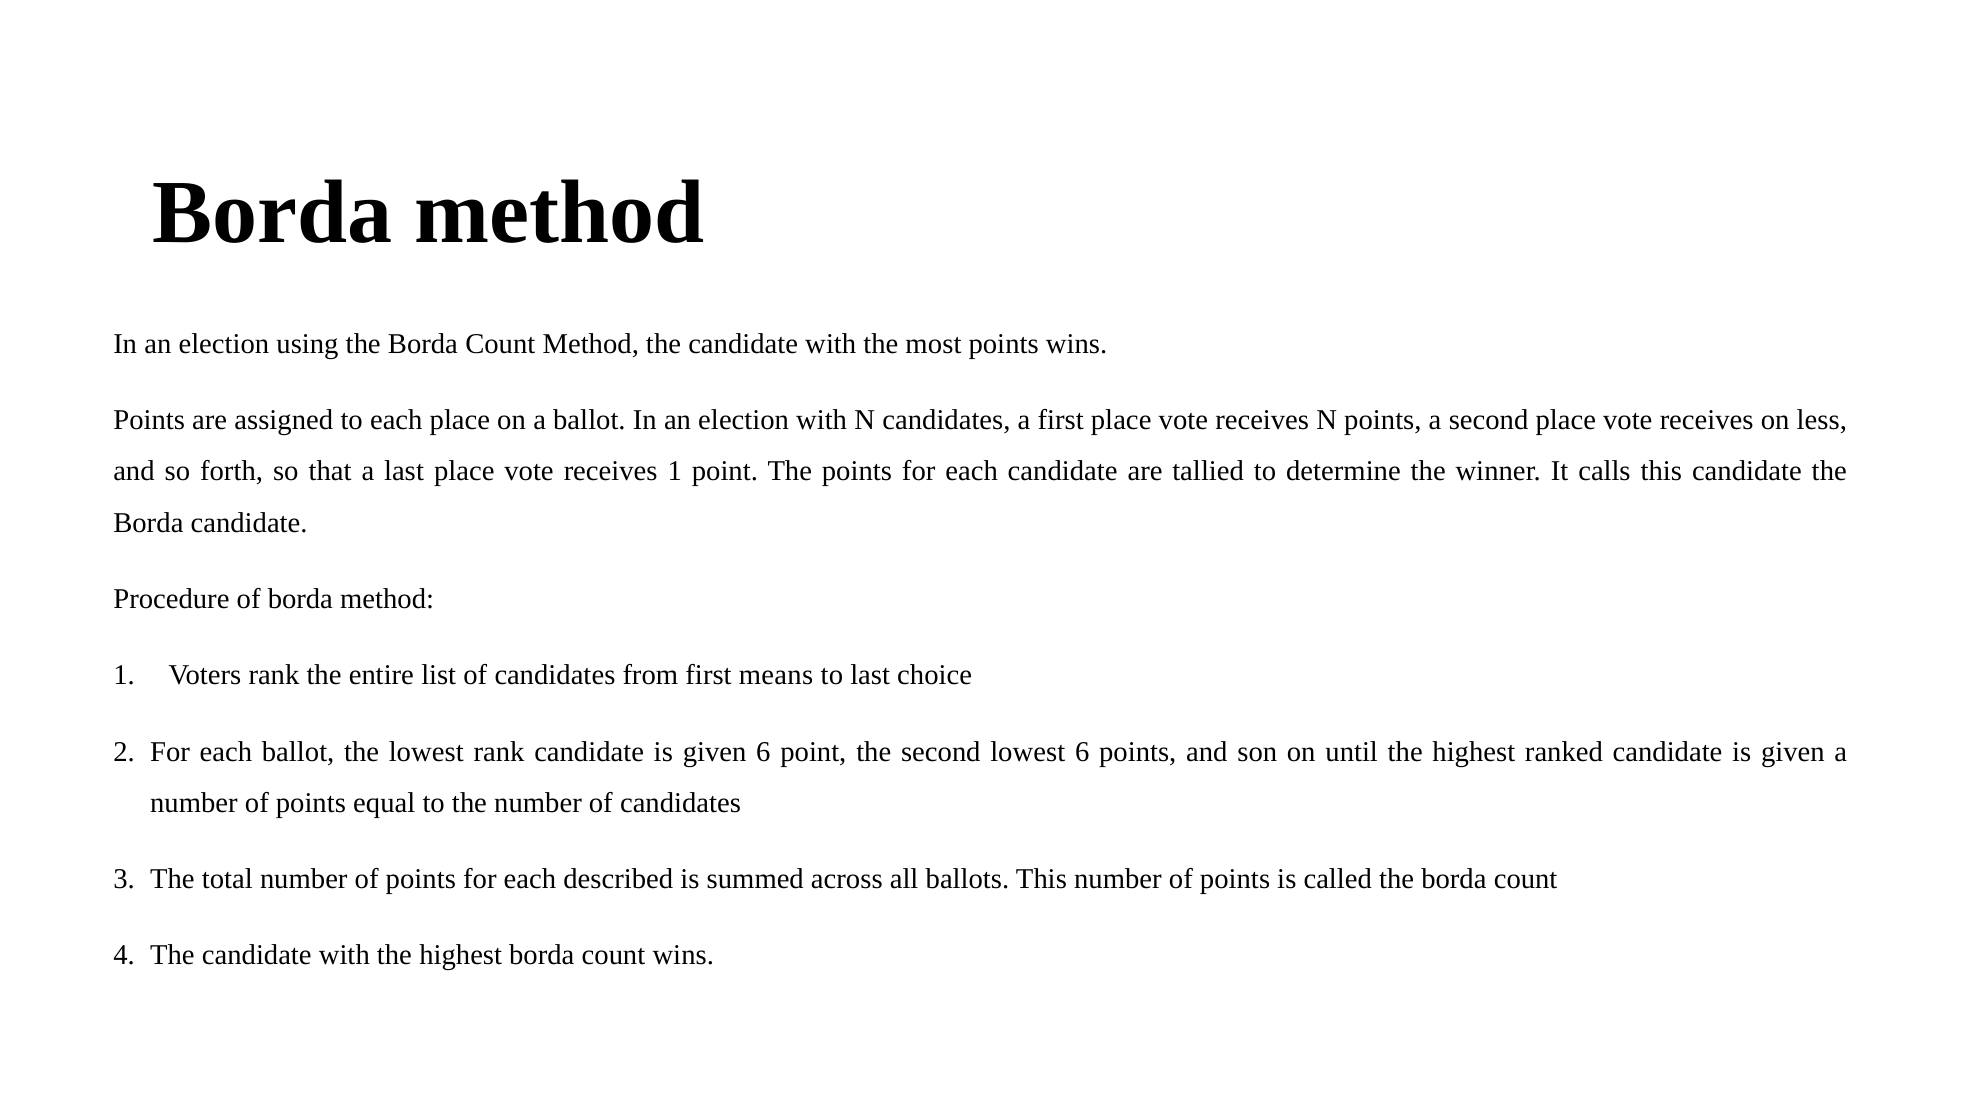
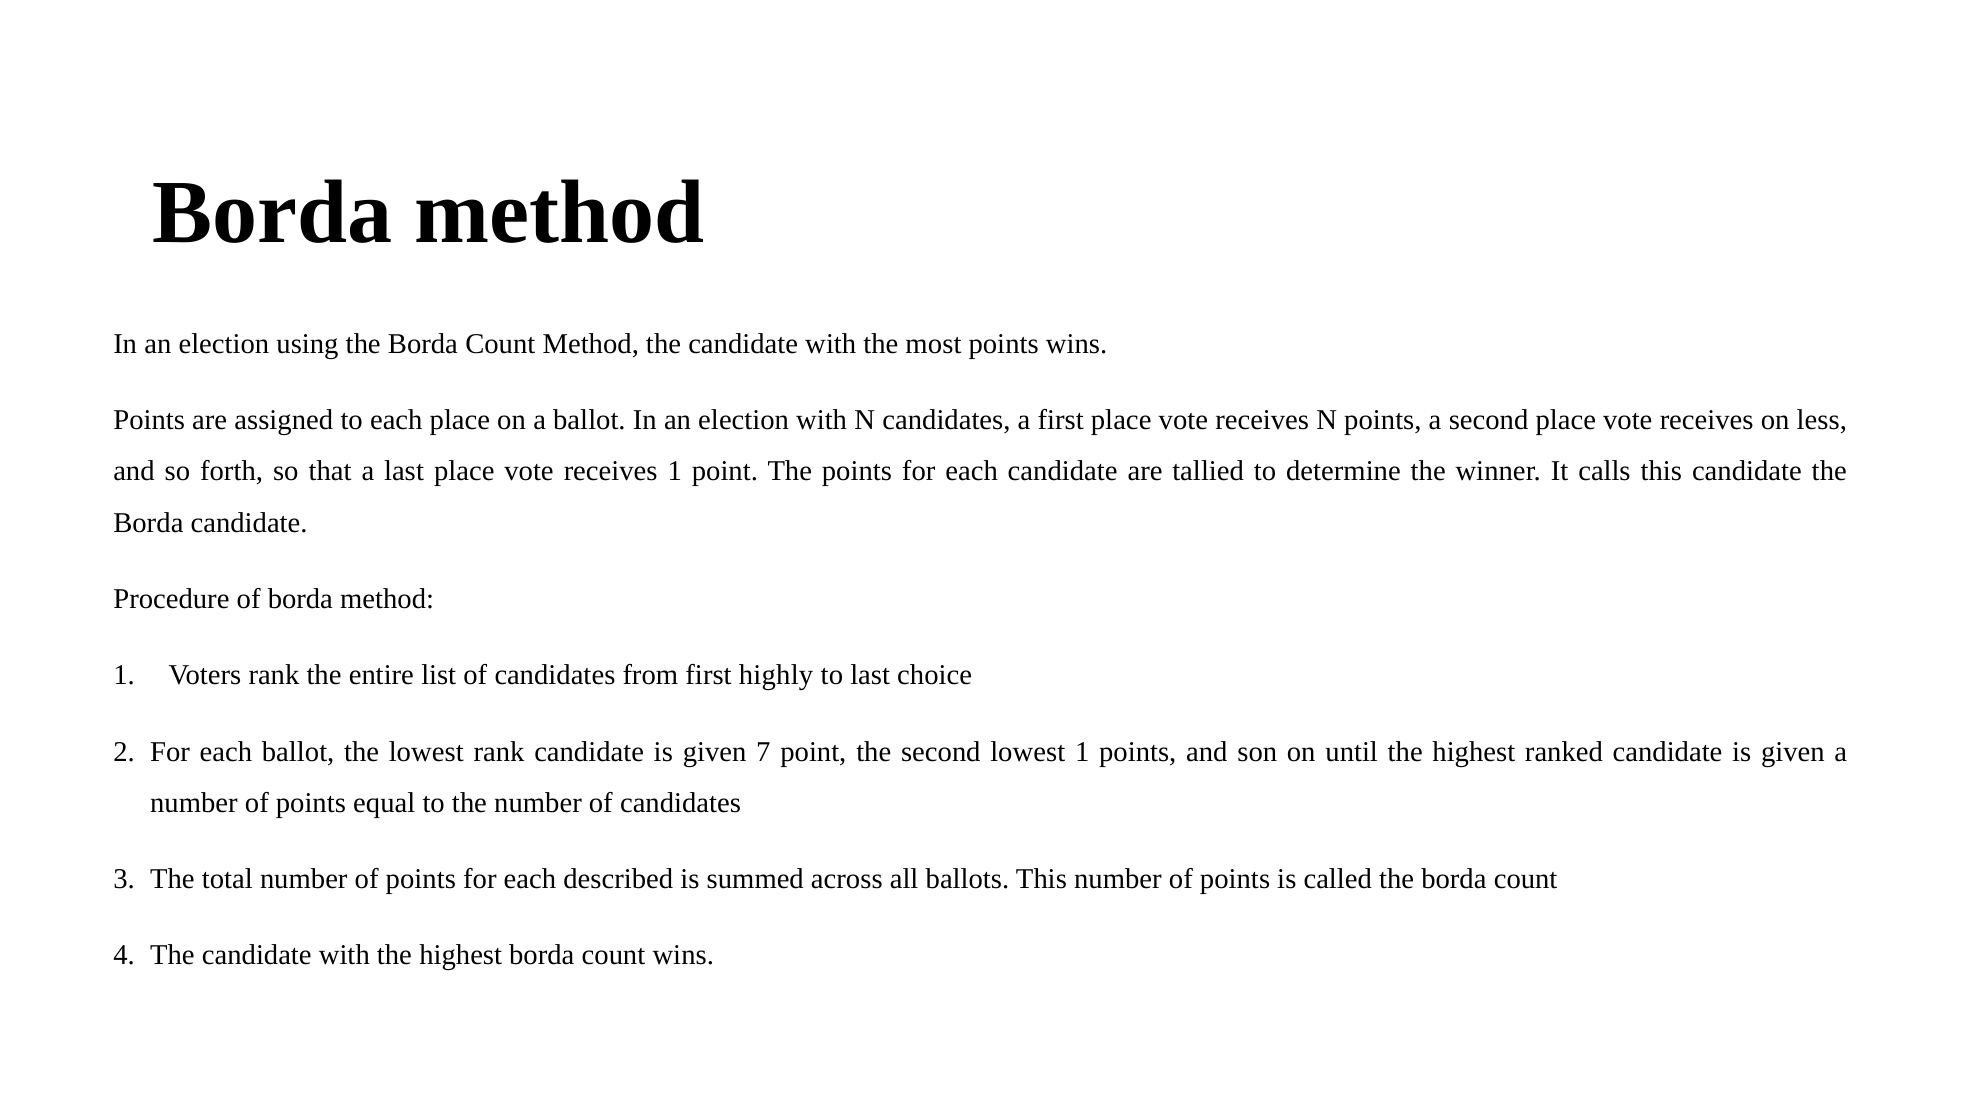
means: means -> highly (776, 675)
given 6: 6 -> 7 (763, 751)
lowest 6: 6 -> 1 (1082, 751)
